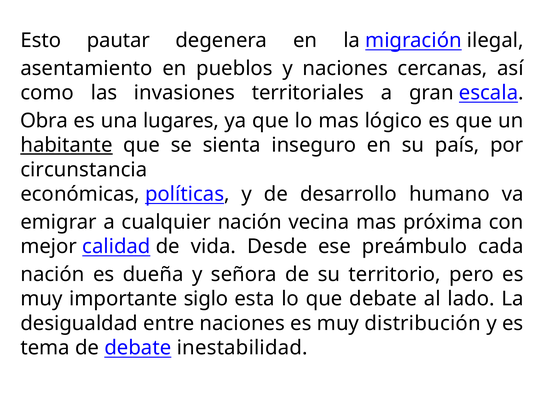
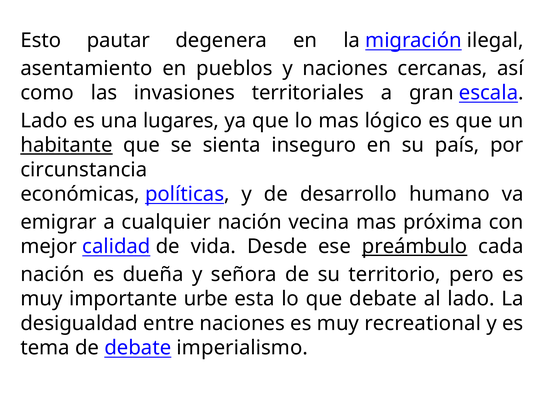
Obra: Obra -> Lado (44, 121)
preámbulo underline: none -> present (415, 247)
siglo: siglo -> urbe (206, 299)
distribución: distribución -> recreational (423, 323)
inestabilidad: inestabilidad -> imperialismo (242, 348)
